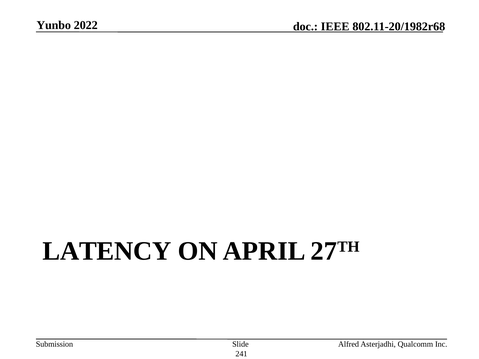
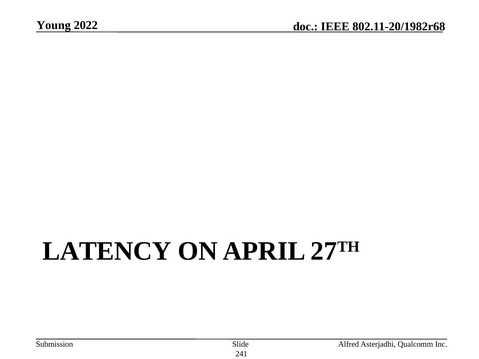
Yunbo: Yunbo -> Young (54, 25)
